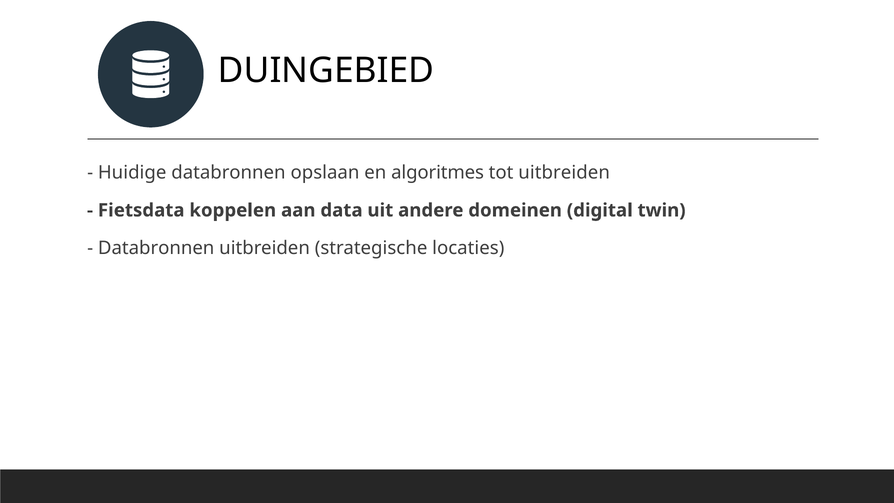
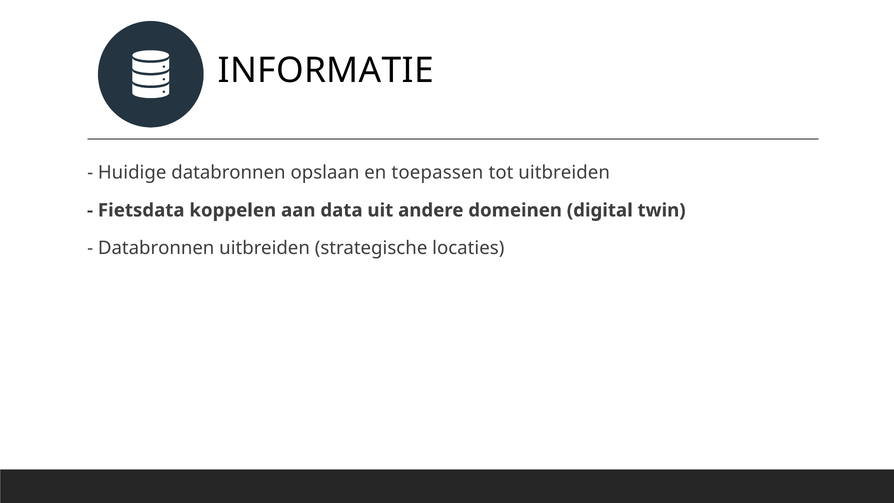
DUINGEBIED: DUINGEBIED -> INFORMATIE (326, 71)
algoritmes: algoritmes -> toepassen (437, 173)
